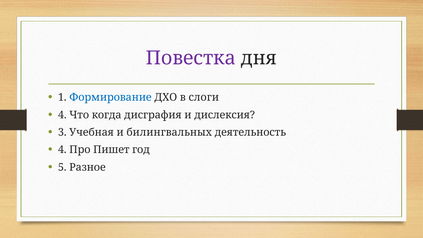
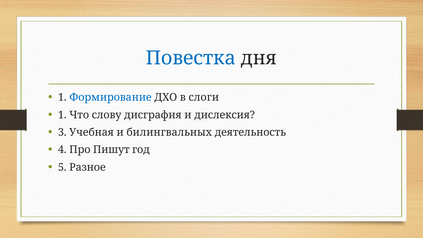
Повестка colour: purple -> blue (191, 58)
4: 4 -> 1 (62, 115)
когда: когда -> слову (107, 115)
Пишет: Пишет -> Пишут (111, 150)
